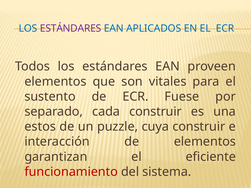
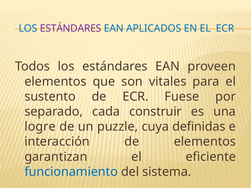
estos: estos -> logre (40, 127)
cuya construir: construir -> definidas (199, 127)
funcionamiento colour: red -> blue (71, 172)
